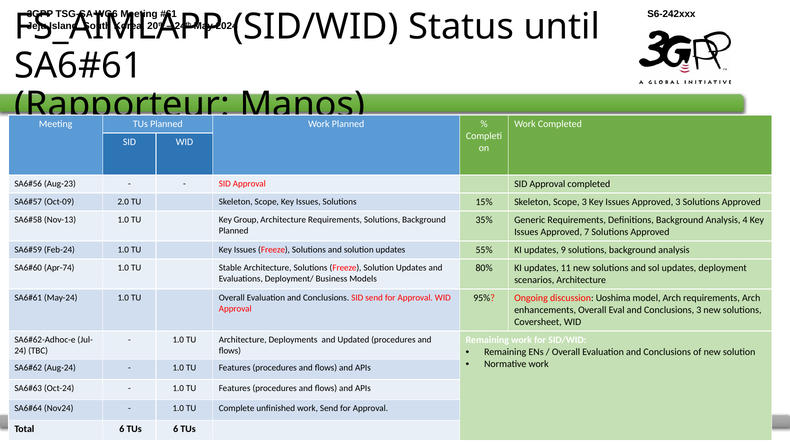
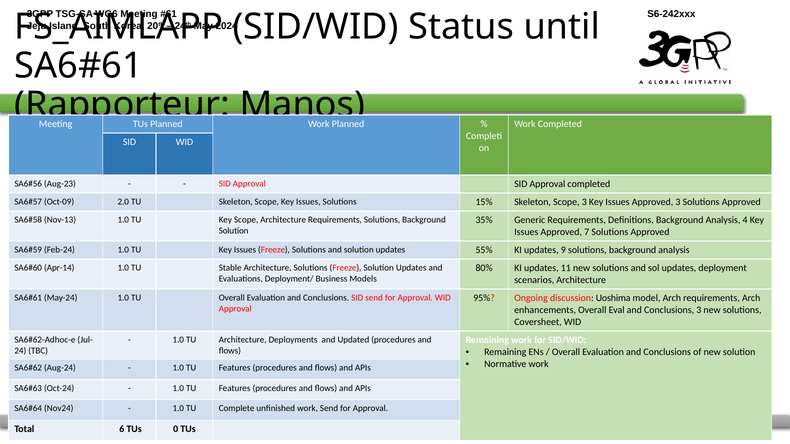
Key Group: Group -> Scope (246, 220)
Planned: Planned -> Solution (234, 231)
Apr-74: Apr-74 -> Apr-14 (59, 268)
TUs 6: 6 -> 0 (176, 430)
